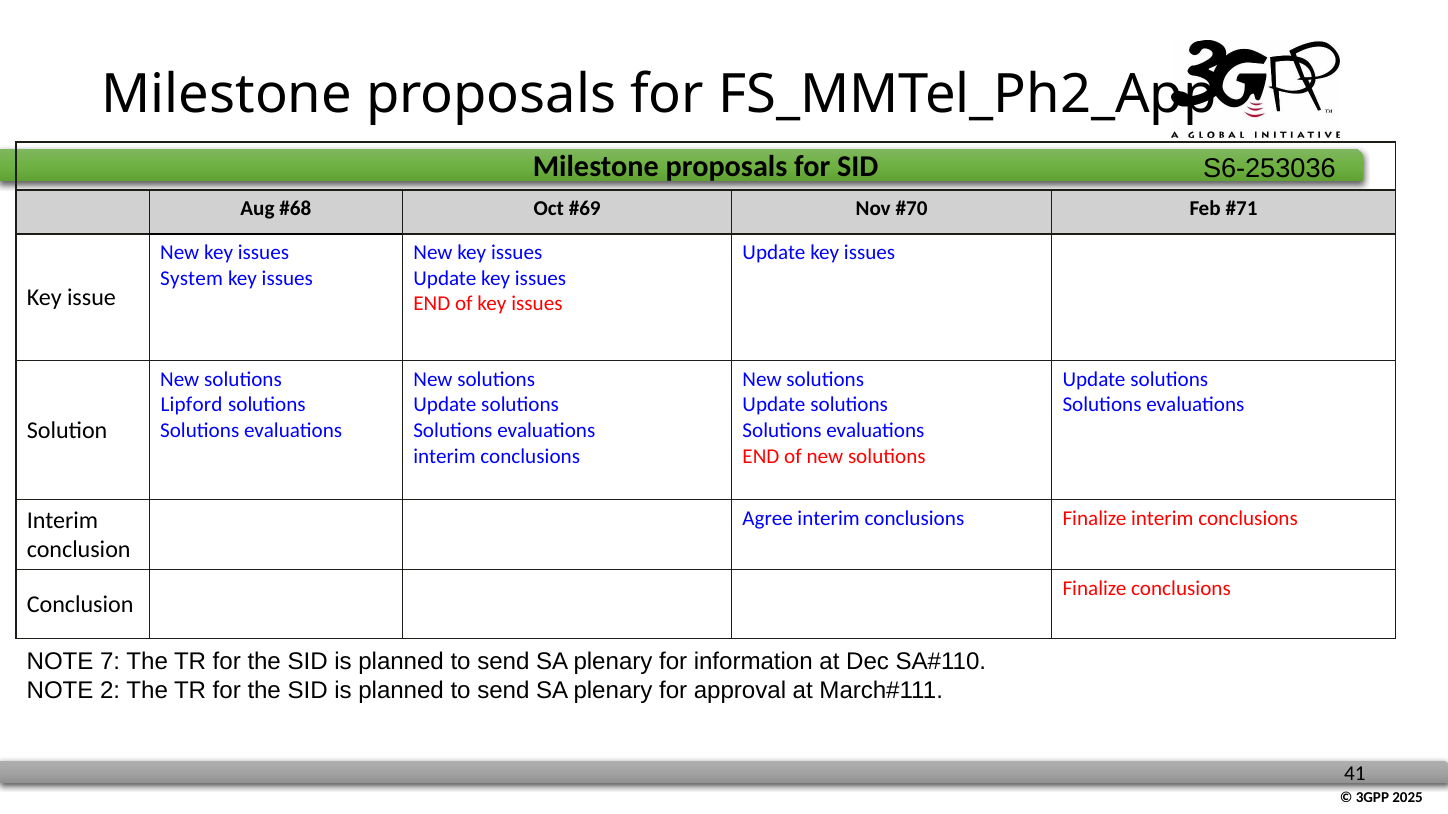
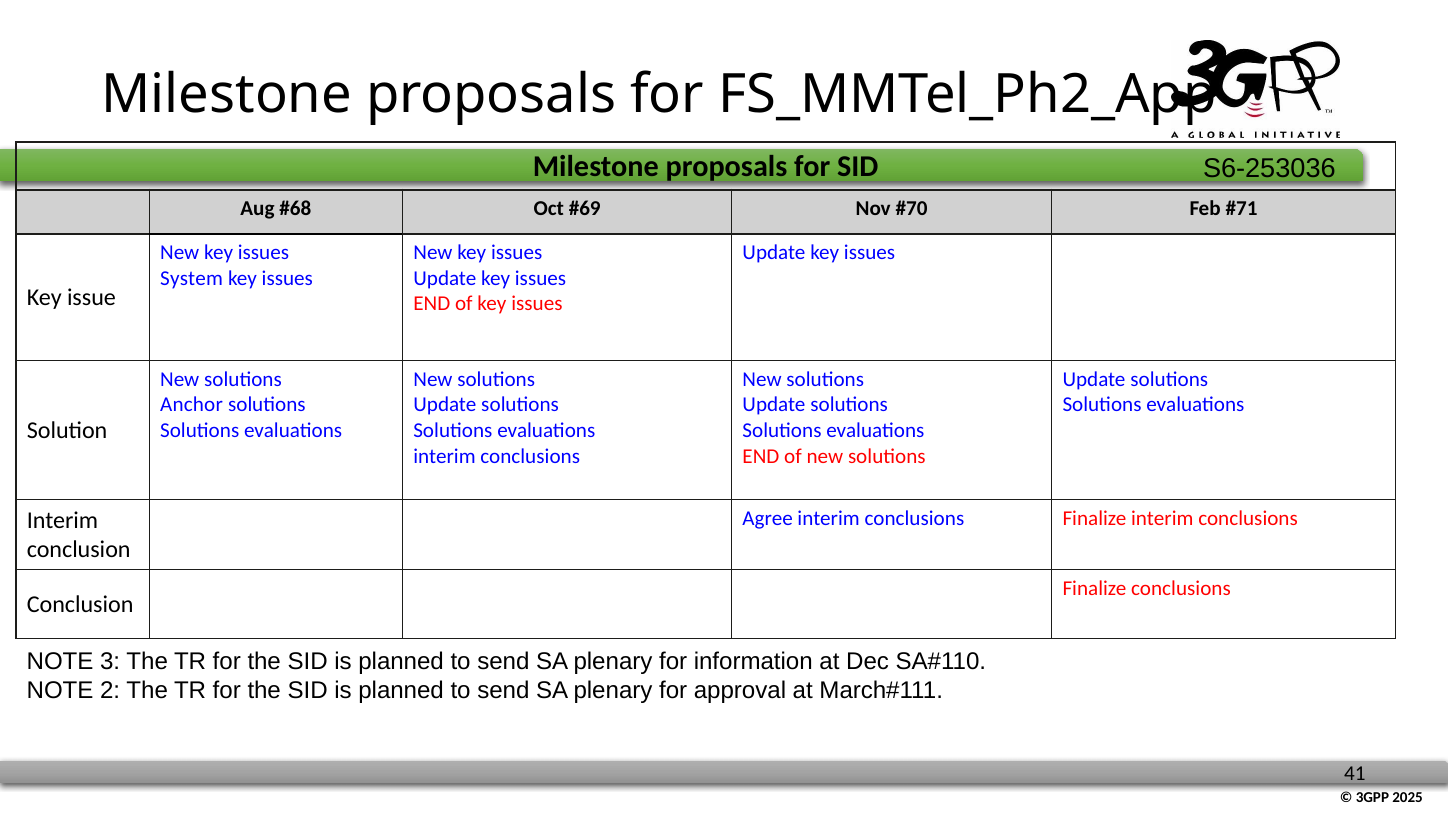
Lipford: Lipford -> Anchor (192, 405)
7: 7 -> 3 (110, 662)
